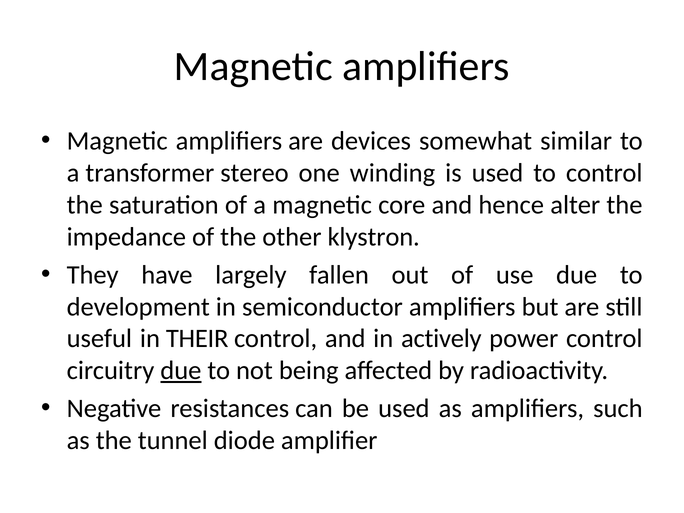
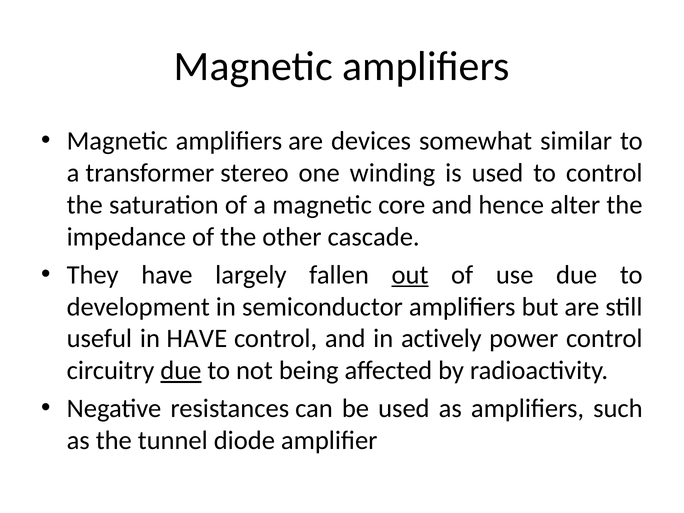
klystron: klystron -> cascade (374, 237)
out underline: none -> present (410, 275)
in THEIR: THEIR -> HAVE (197, 339)
